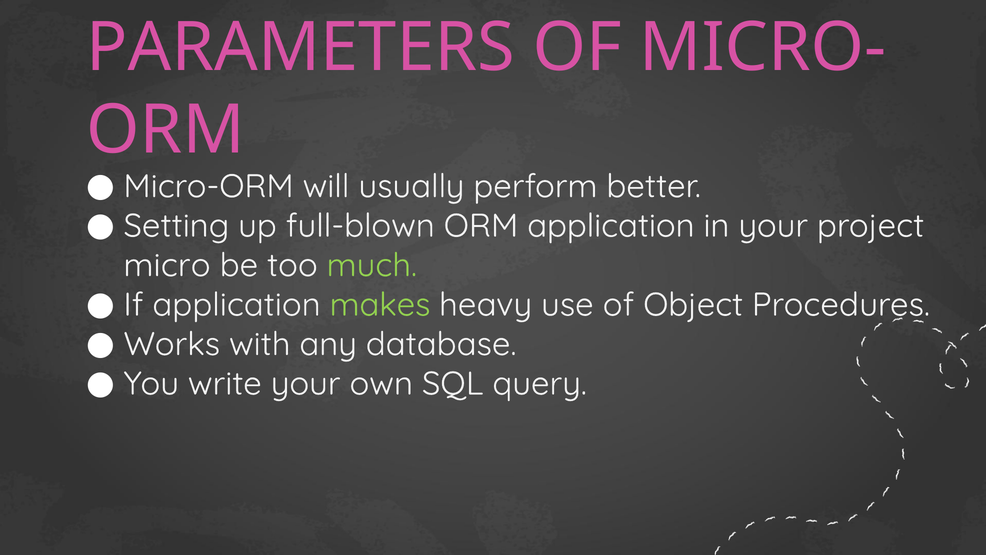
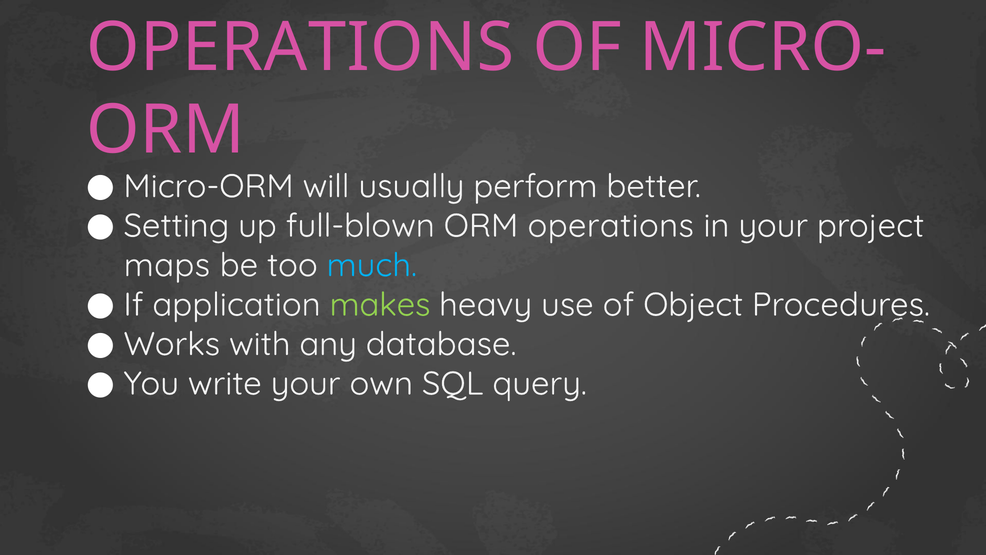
PARAMETERS: PARAMETERS -> OPERATIONS (300, 48)
ORM application: application -> operations (611, 226)
micro: micro -> maps (167, 265)
much colour: light green -> light blue (372, 265)
